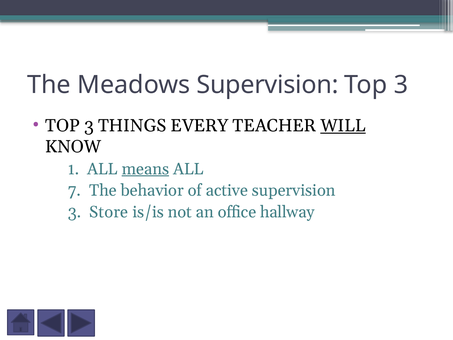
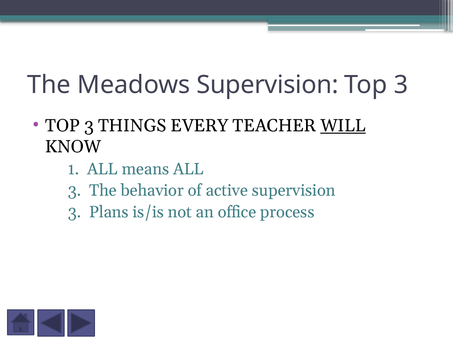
means underline: present -> none (145, 169)
7: 7 -> 3 (75, 190)
Store: Store -> Plans (109, 212)
hallway: hallway -> process (287, 212)
